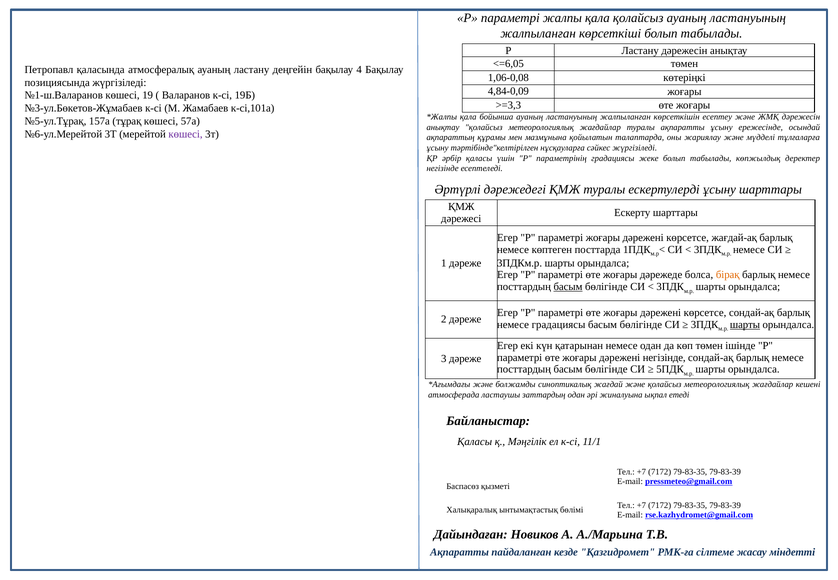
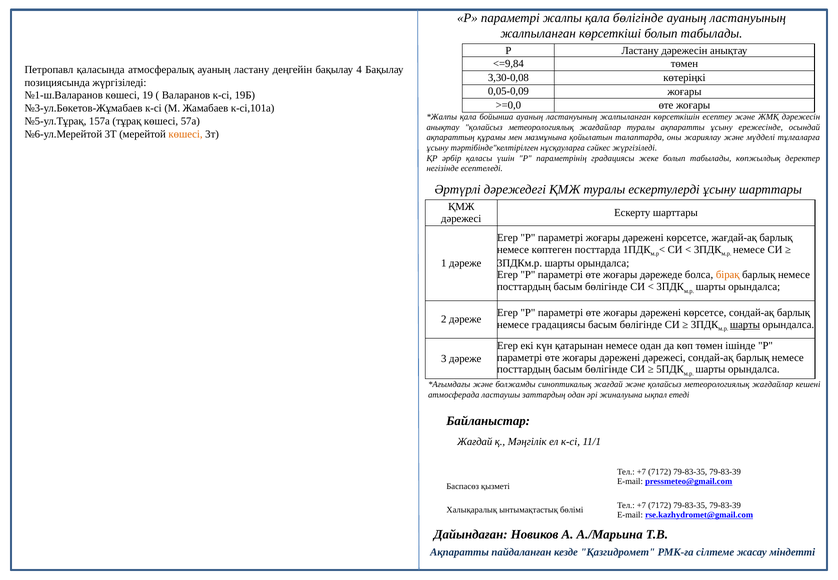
қала қолайсыз: қолайсыз -> бөлігінде (638, 18)
<=6,05: <=6,05 -> <=9,84 (508, 64)
1,06-0,08: 1,06-0,08 -> 3,30-0,08 (508, 78)
4,84-0,09: 4,84-0,09 -> 0,05-0,09 (508, 91)
>=3,3: >=3,3 -> >=0,0 (508, 105)
көшесі colour: purple -> orange (186, 134)
басым underline: present -> none (568, 287)
дәрежені негізінде: негізінде -> дәрежесі (664, 358)
Қаласы: Қаласы -> Жағдай (475, 442)
